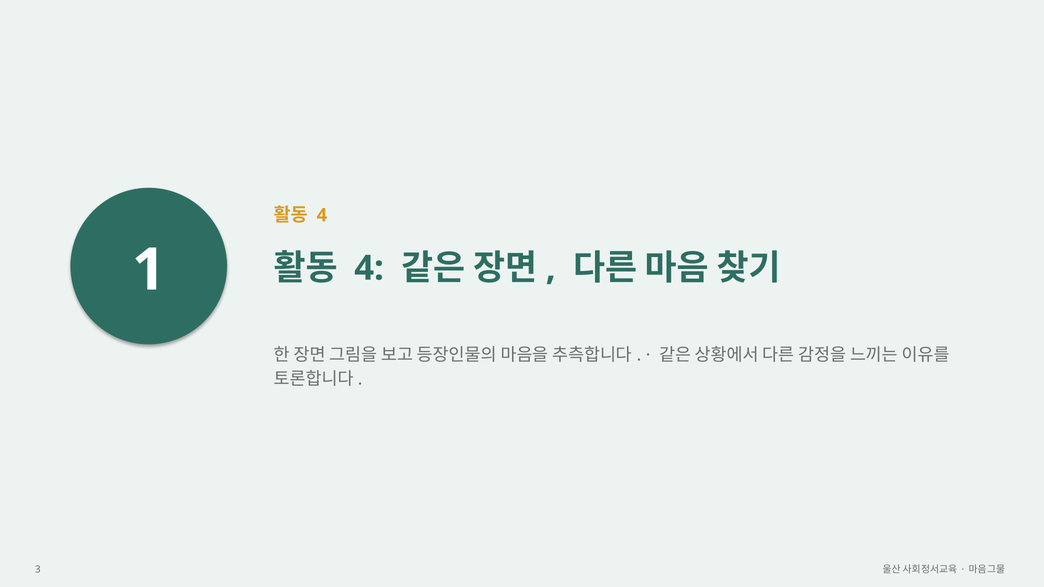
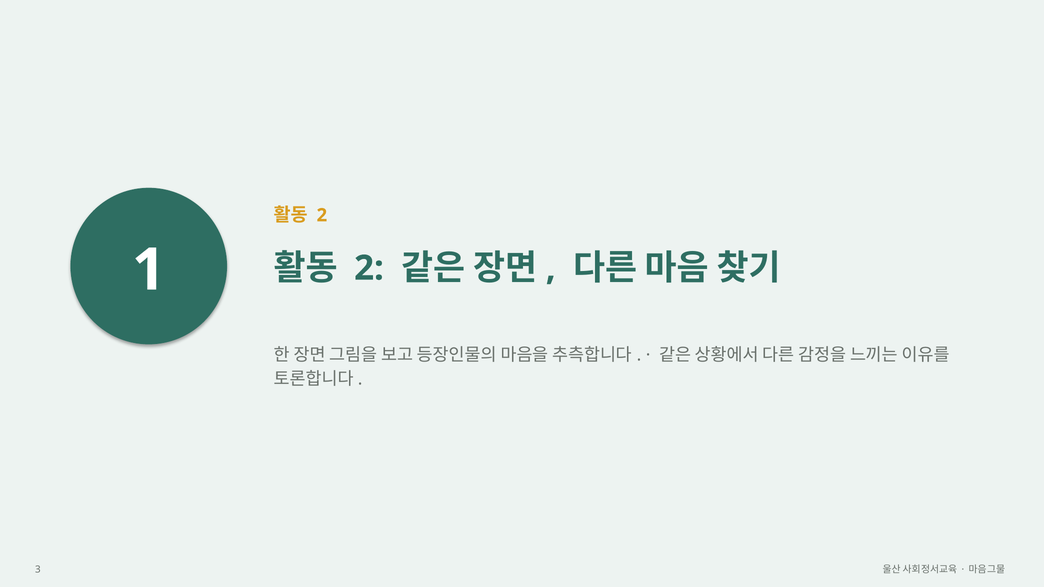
4: 4 -> 2 (322, 215)
4: 4 -> 2 (369, 268)
